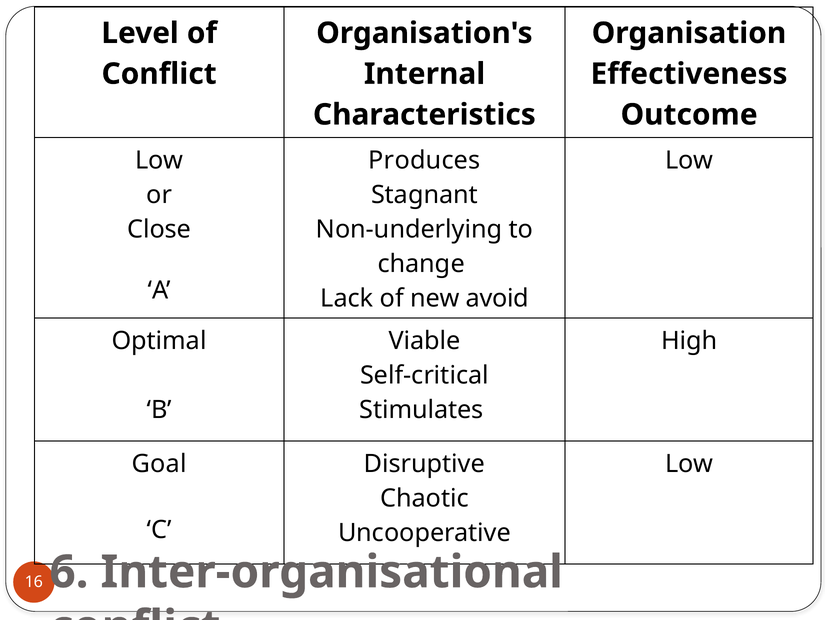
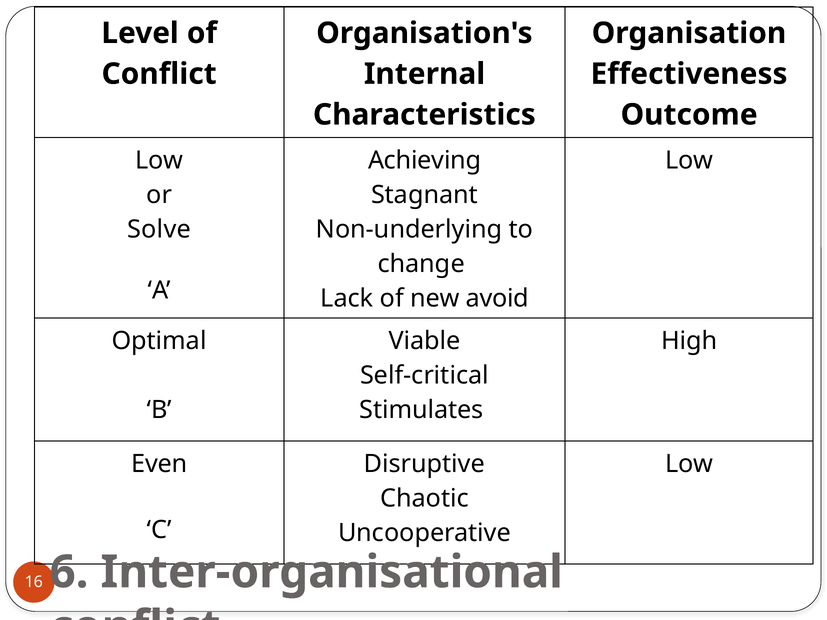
Produces: Produces -> Achieving (425, 160)
Close: Close -> Solve (159, 229)
Goal: Goal -> Even (159, 464)
